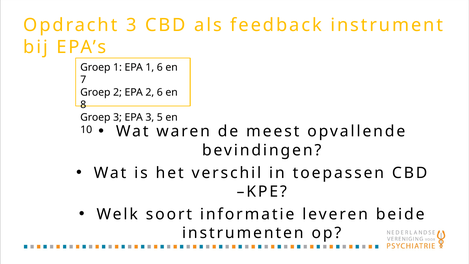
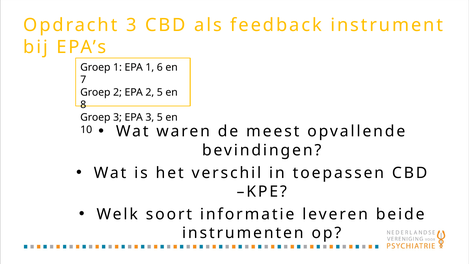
2 6: 6 -> 5 (160, 92)
